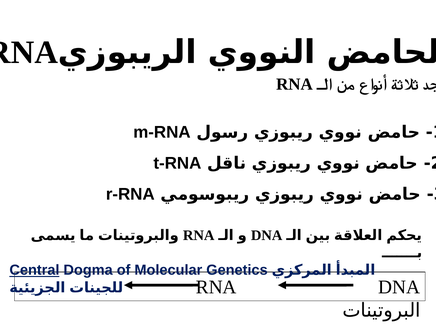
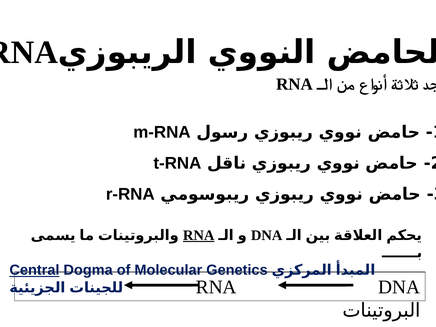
RNA underline: none -> present (199, 235)
